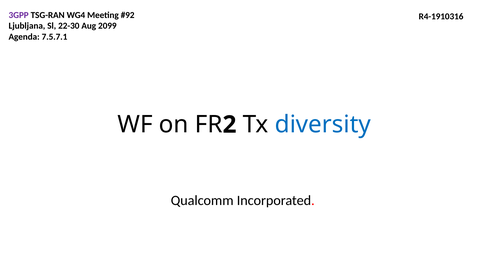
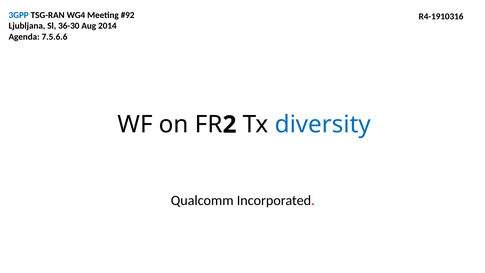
3GPP colour: purple -> blue (19, 15)
22-30: 22-30 -> 36-30 (69, 26)
2099: 2099 -> 2014 (107, 26)
7.5.7.1: 7.5.7.1 -> 7.5.6.6 (55, 37)
